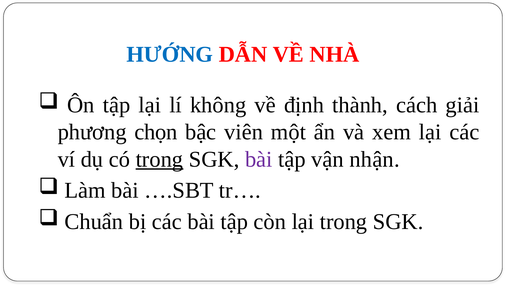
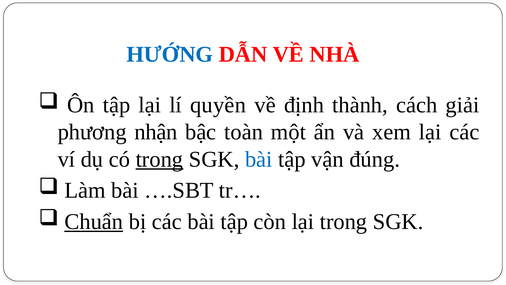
không: không -> quyền (218, 105)
chọn: chọn -> nhận (156, 132)
viên: viên -> toàn (244, 132)
bài colour: purple -> blue (259, 159)
nhận: nhận -> đúng (375, 159)
Chuẩn underline: none -> present (94, 221)
